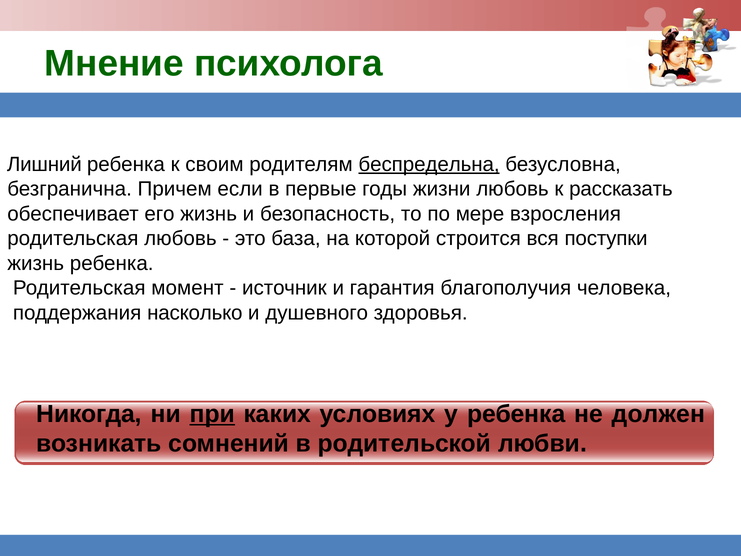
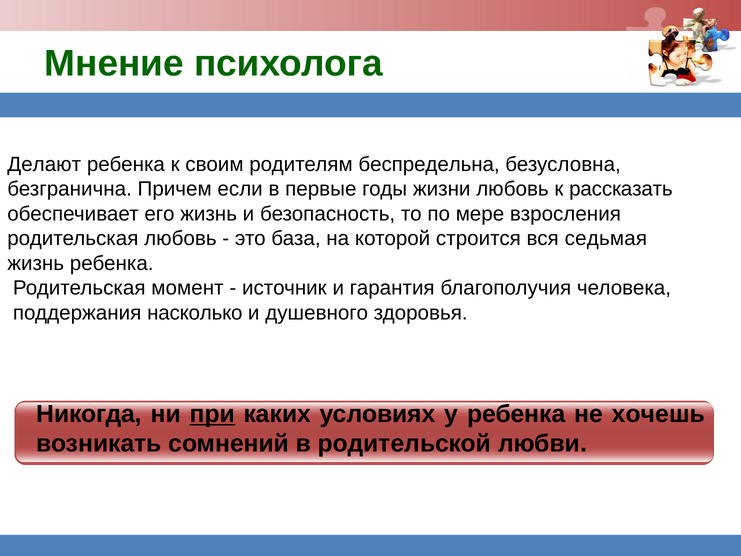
Лишний: Лишний -> Делают (44, 164)
беспредельна underline: present -> none (429, 164)
поступки: поступки -> седьмая (606, 238)
должен: должен -> хочешь (658, 414)
